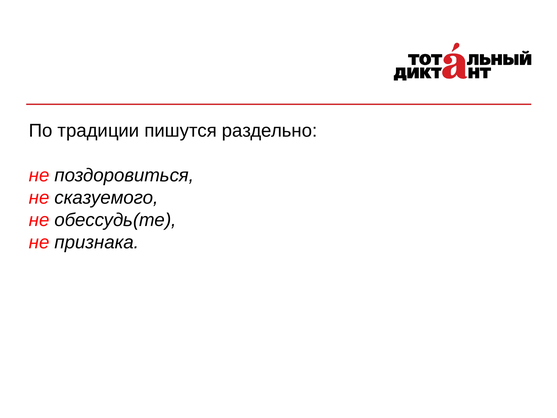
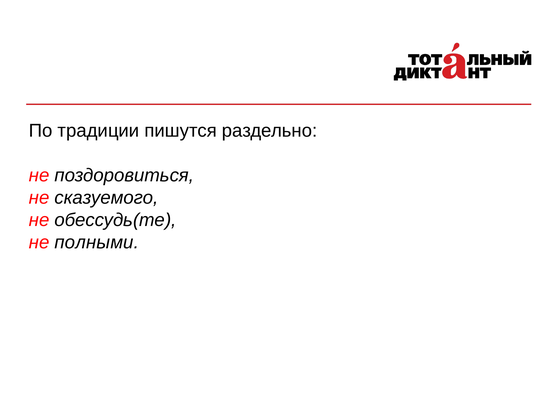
признака: признака -> полными (97, 242)
